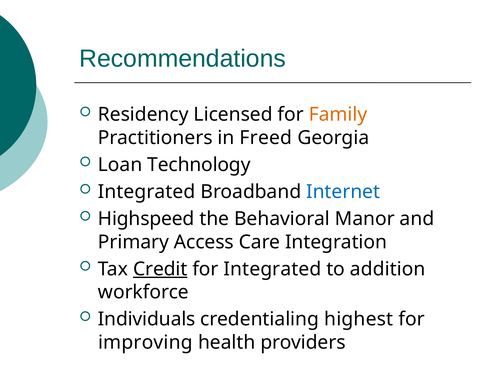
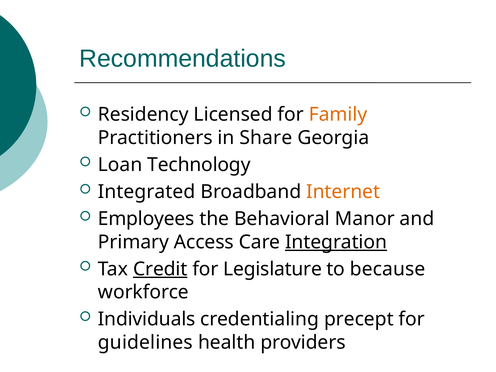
Freed: Freed -> Share (266, 138)
Internet colour: blue -> orange (343, 192)
Highspeed: Highspeed -> Employees (146, 219)
Integration underline: none -> present (336, 242)
for Integrated: Integrated -> Legislature (273, 269)
addition: addition -> because (388, 269)
highest: highest -> precept (359, 319)
improving: improving -> guidelines (145, 342)
